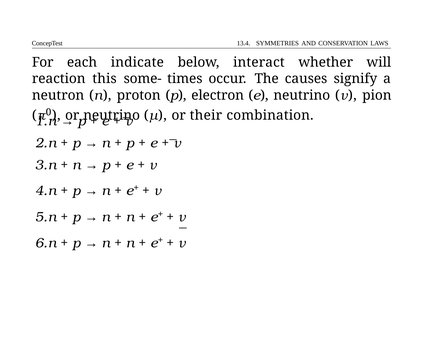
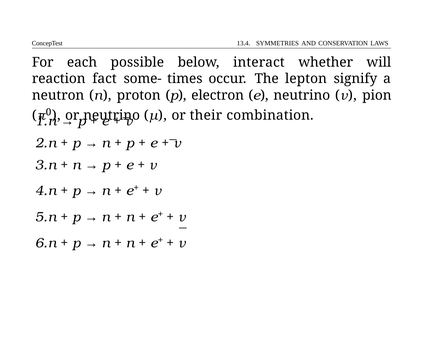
indicate: indicate -> possible (137, 62)
this: this -> fact (105, 79)
causes: causes -> lepton (306, 79)
